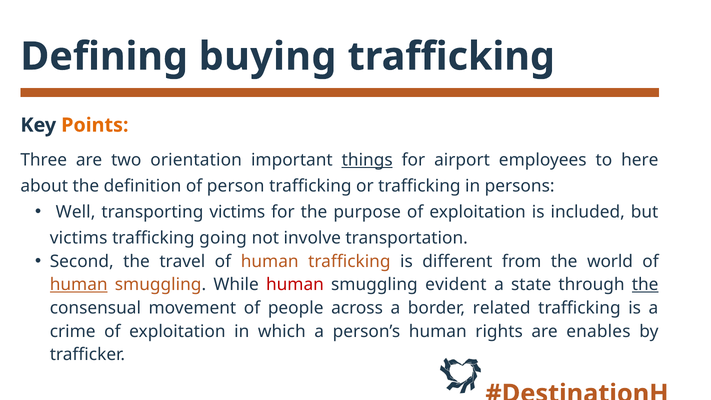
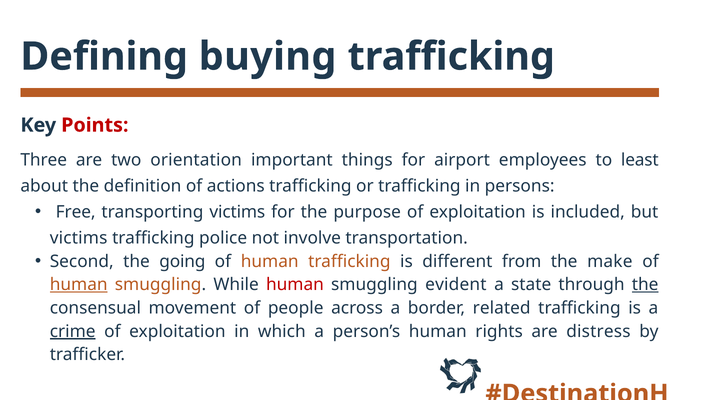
Points colour: orange -> red (95, 125)
things underline: present -> none (367, 160)
here: here -> least (640, 160)
person: person -> actions (236, 186)
Well: Well -> Free (76, 212)
going: going -> police (223, 238)
travel: travel -> going (182, 261)
world: world -> make (610, 261)
crime underline: none -> present (73, 331)
enables: enables -> distress (598, 331)
